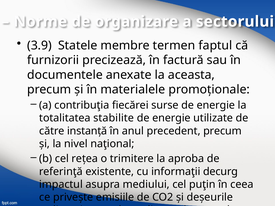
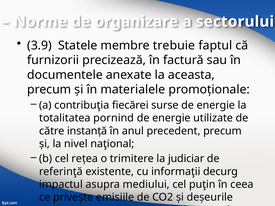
termen: termen -> trebuie (174, 46)
totalitatea stabilite: stabilite -> pornind (114, 118)
aproba: aproba -> judiciar (186, 159)
